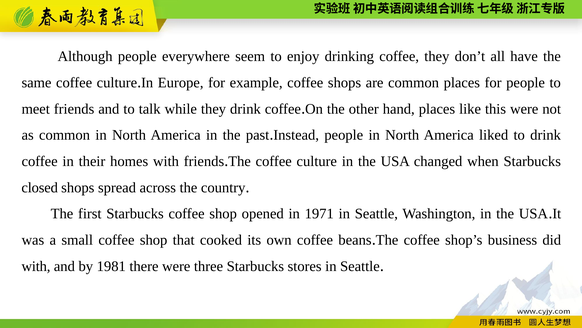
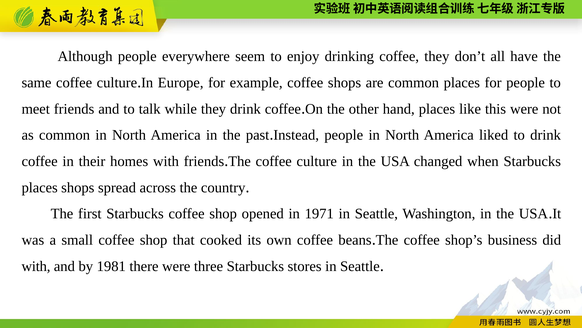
closed: closed -> places (40, 187)
